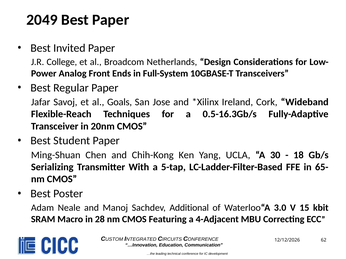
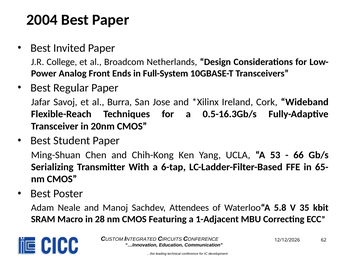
2049: 2049 -> 2004 (42, 20)
Goals: Goals -> Burra (120, 102)
30: 30 -> 53 (275, 155)
18: 18 -> 66 (299, 155)
5-tap: 5-tap -> 6-tap (173, 167)
Additional: Additional -> Attendees (189, 208)
3.0: 3.0 -> 5.8 (280, 208)
15: 15 -> 35 (304, 208)
4-Adjacent: 4-Adjacent -> 1-Adjacent (217, 220)
